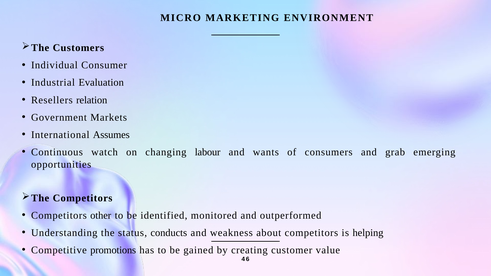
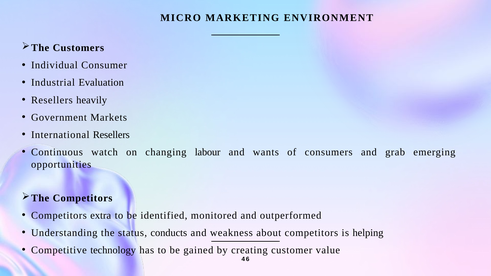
relation: relation -> heavily (92, 100)
International Assumes: Assumes -> Resellers (111, 135)
other: other -> extra (101, 215)
promotions: promotions -> technology (113, 250)
